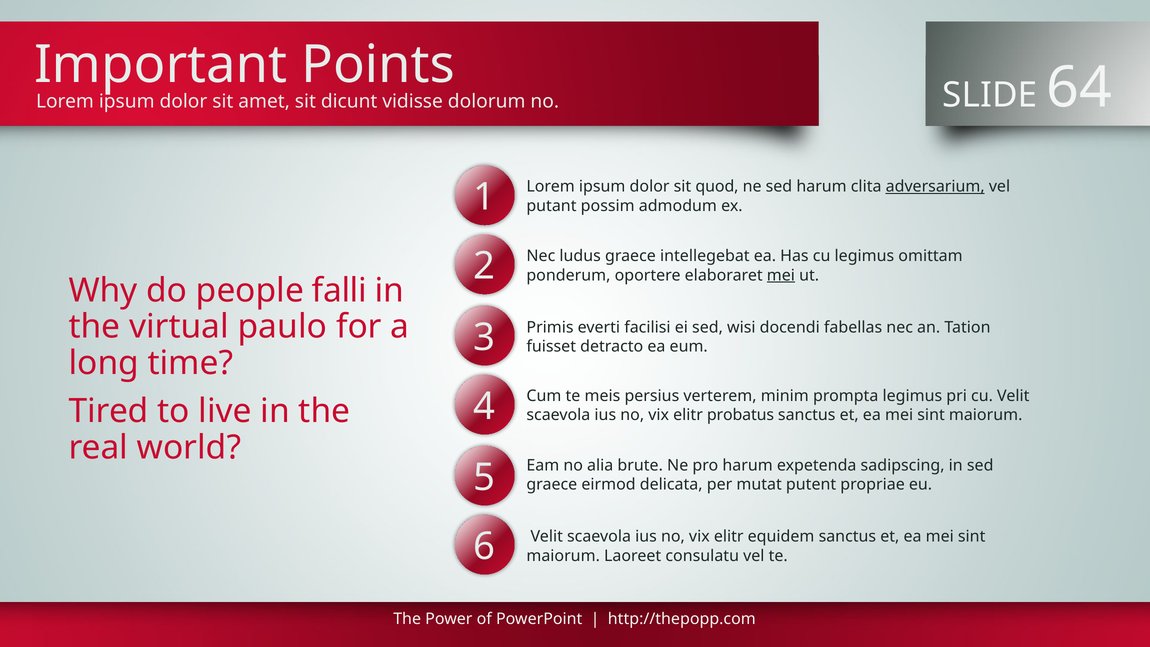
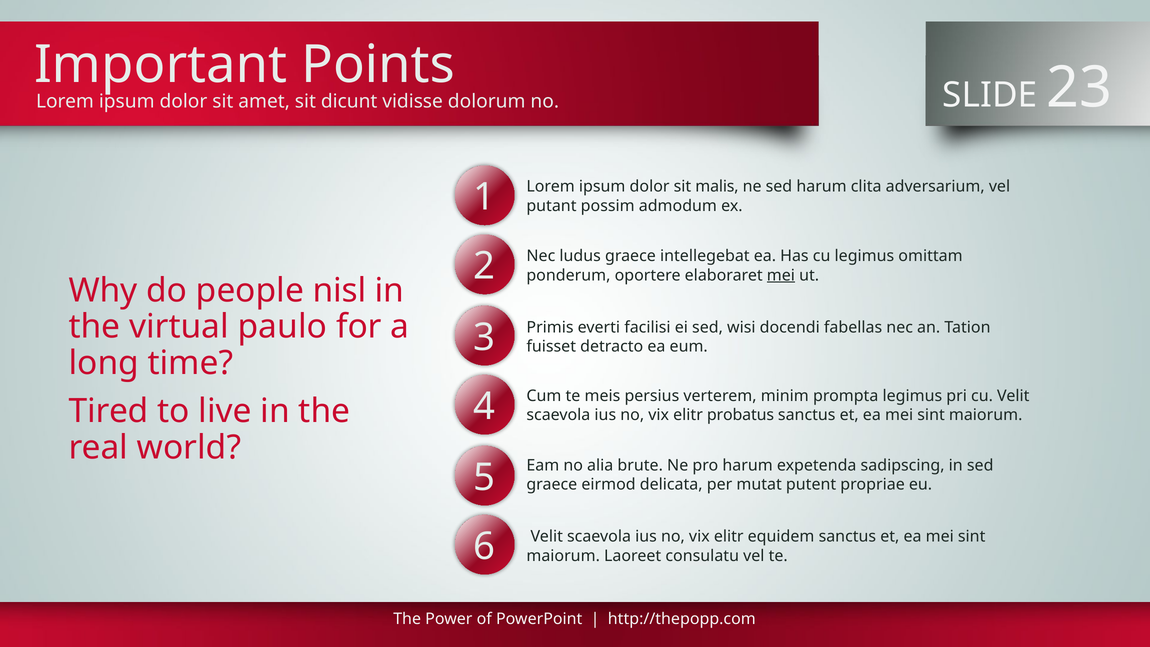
64: 64 -> 23 (1079, 88)
quod: quod -> malis (717, 187)
adversarium underline: present -> none (935, 187)
falli: falli -> nisl (339, 291)
